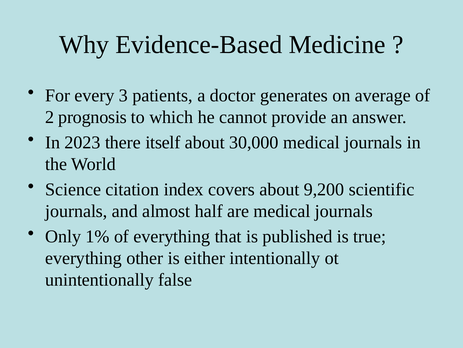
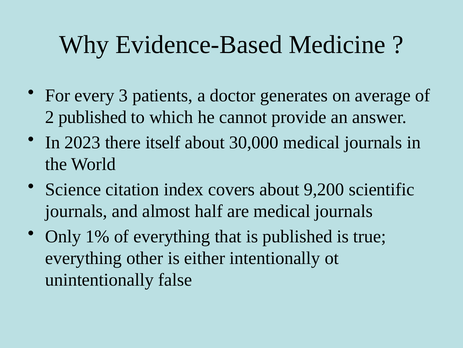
2 prognosis: prognosis -> published (93, 117)
